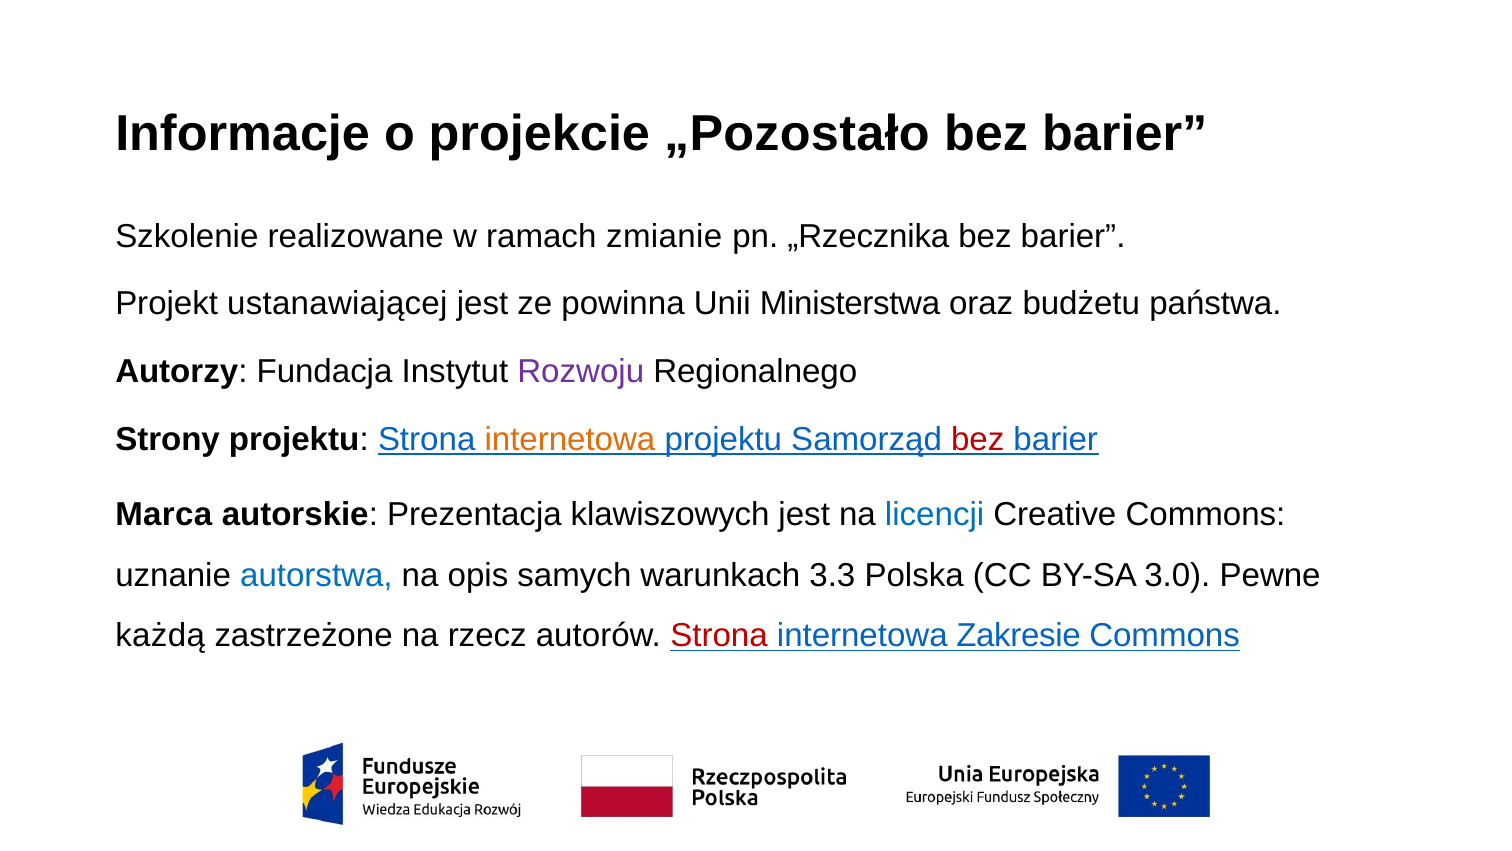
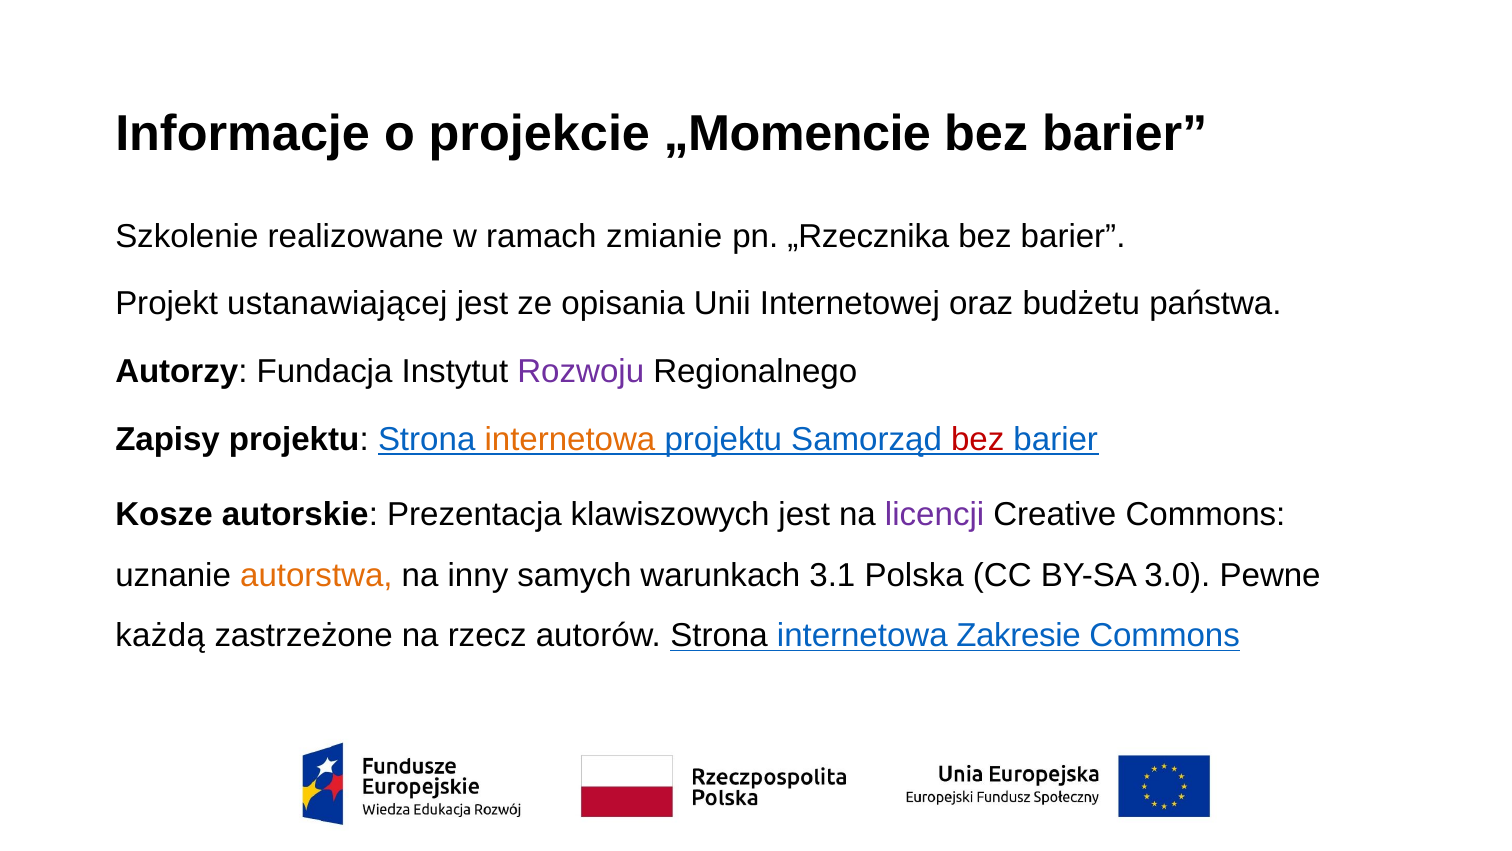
„Pozostało: „Pozostało -> „Momencie (797, 134)
powinna: powinna -> opisania (623, 304)
Ministerstwa: Ministerstwa -> Internetowej (850, 304)
Strony: Strony -> Zapisy (168, 439)
Marca: Marca -> Kosze (164, 514)
licencji colour: blue -> purple (935, 514)
autorstwa colour: blue -> orange (316, 575)
opis: opis -> inny (478, 575)
3.3: 3.3 -> 3.1 (832, 575)
Strona colour: red -> black (719, 636)
